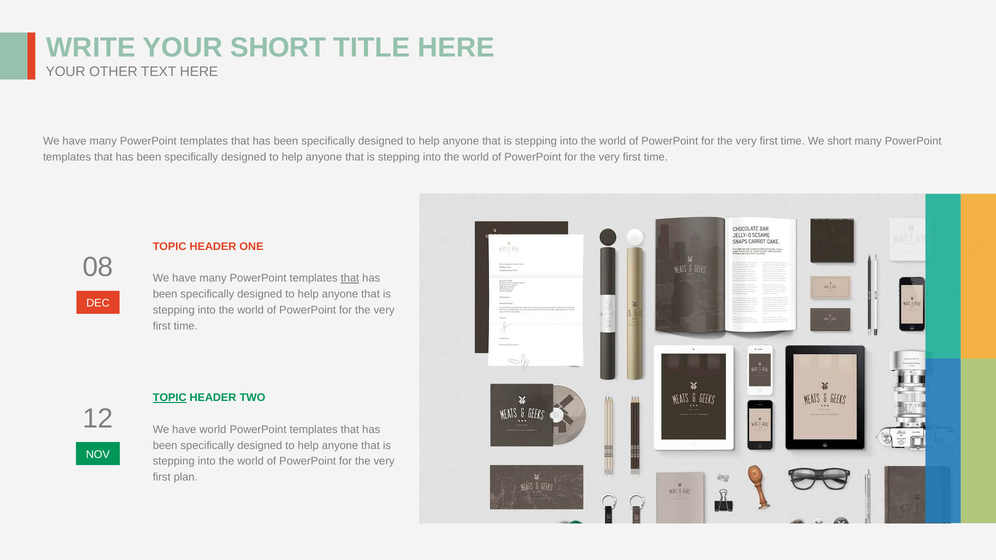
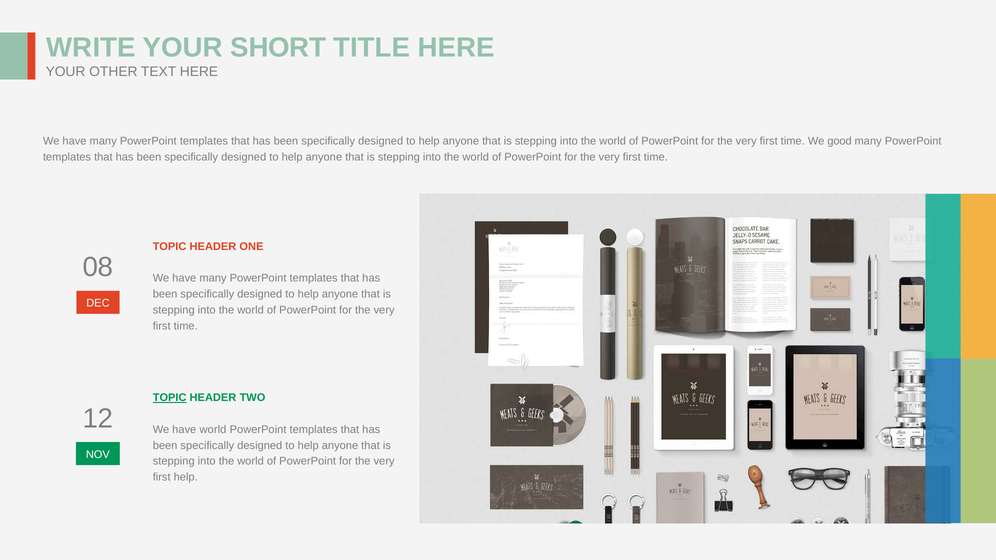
We short: short -> good (840, 141)
that underline: present -> none (350, 278)
first plan: plan -> help (186, 477)
